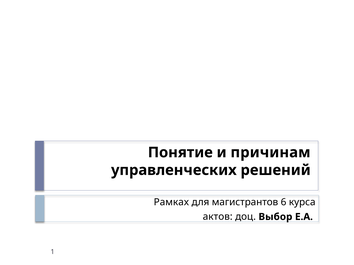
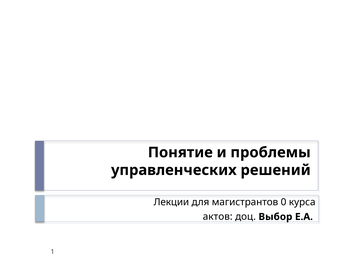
причинам: причинам -> проблемы (271, 153)
Рамках: Рамках -> Лекции (171, 202)
6: 6 -> 0 (284, 202)
